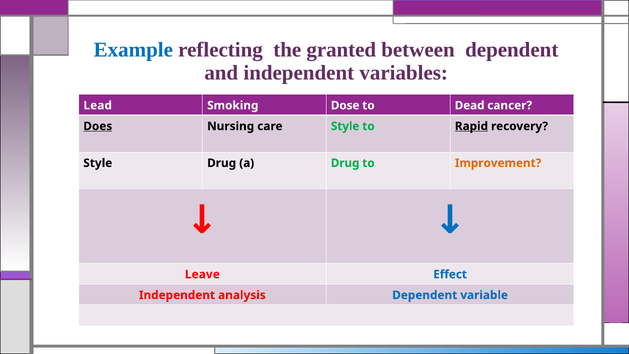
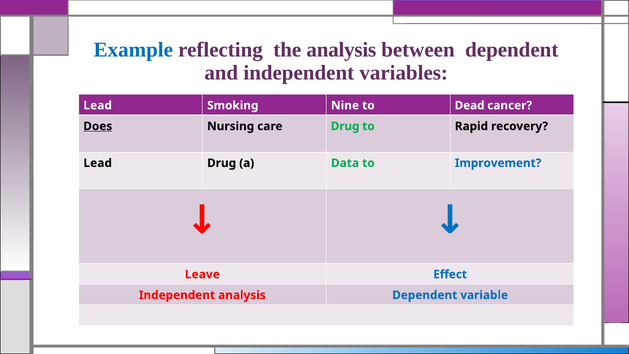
the granted: granted -> analysis (341, 50)
Dose: Dose -> Nine (345, 105)
care Style: Style -> Drug (345, 126)
Rapid underline: present -> none (471, 126)
Style: Style -> Lead (98, 163)
a Drug: Drug -> Data (345, 163)
Improvement colour: orange -> blue (498, 163)
